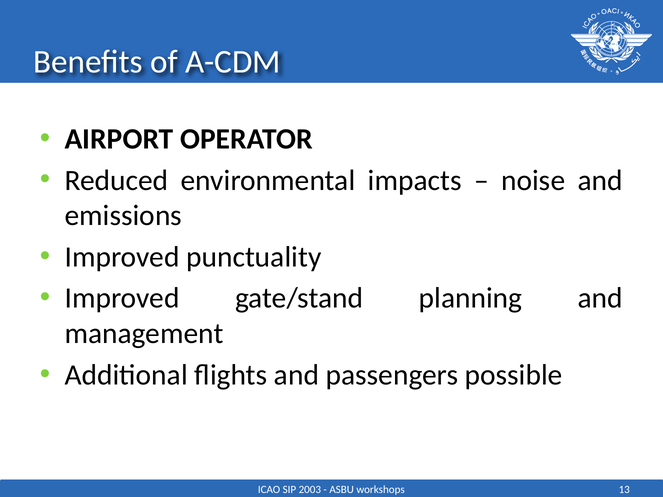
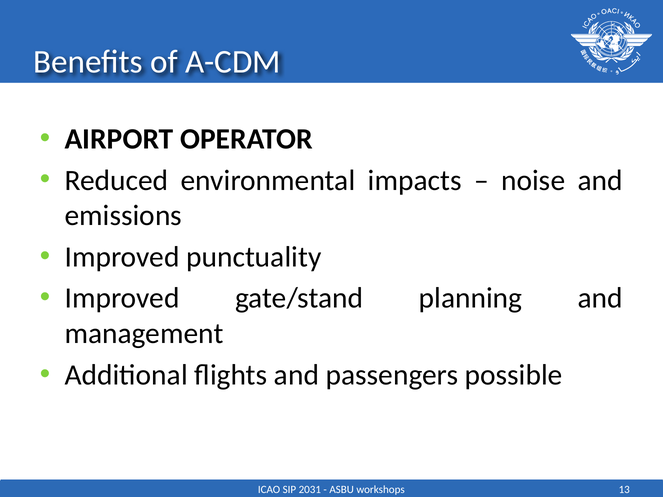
2003: 2003 -> 2031 (310, 490)
